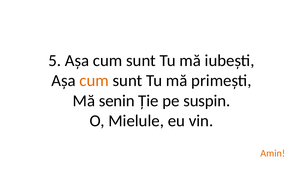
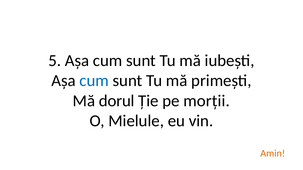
cum colour: orange -> blue (94, 81)
senin: senin -> dorul (117, 101)
suspin: suspin -> morții (207, 101)
